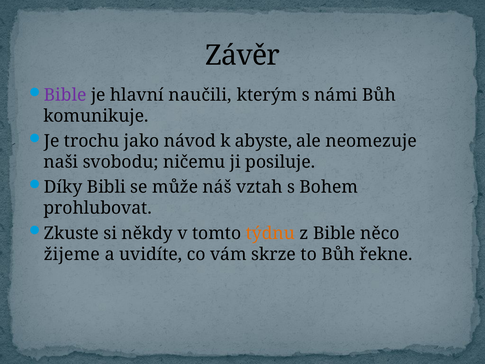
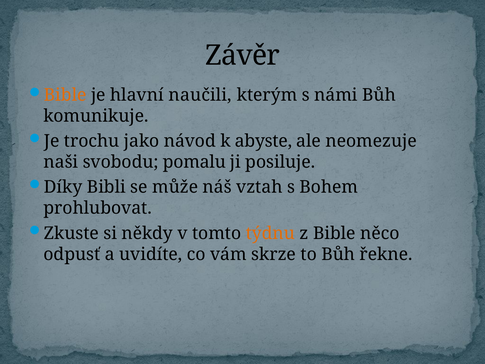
Bible colour: purple -> orange (65, 95)
ničemu: ničemu -> pomalu (194, 162)
žijeme: žijeme -> odpusť (72, 254)
